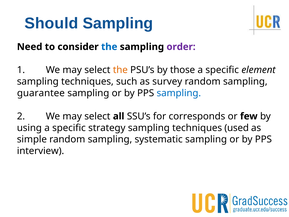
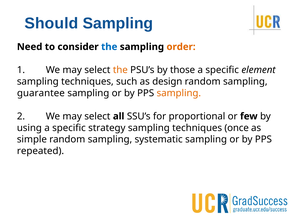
order colour: purple -> orange (181, 47)
survey: survey -> design (167, 81)
sampling colour: blue -> orange (179, 93)
corresponds: corresponds -> proportional (197, 116)
used: used -> once (237, 128)
interview: interview -> repeated (40, 151)
